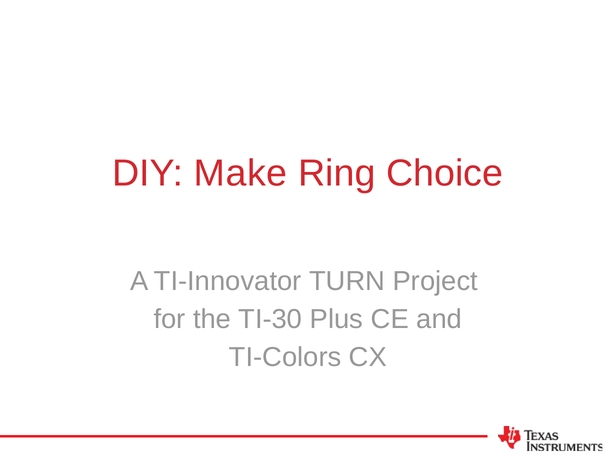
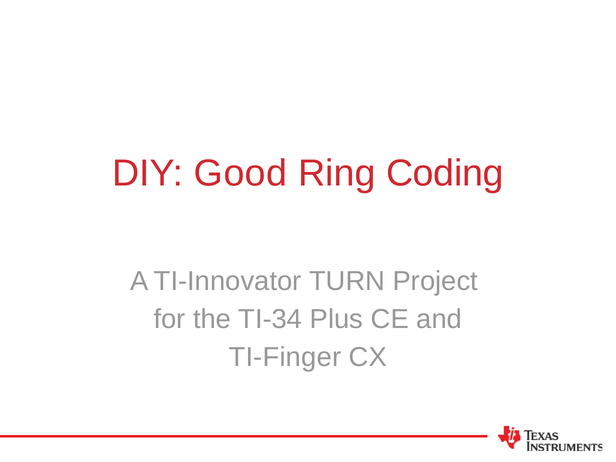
Make: Make -> Good (241, 173)
Choice: Choice -> Coding (445, 173)
TI-30: TI-30 -> TI-34 (270, 319)
TI-Colors: TI-Colors -> TI-Finger (285, 357)
